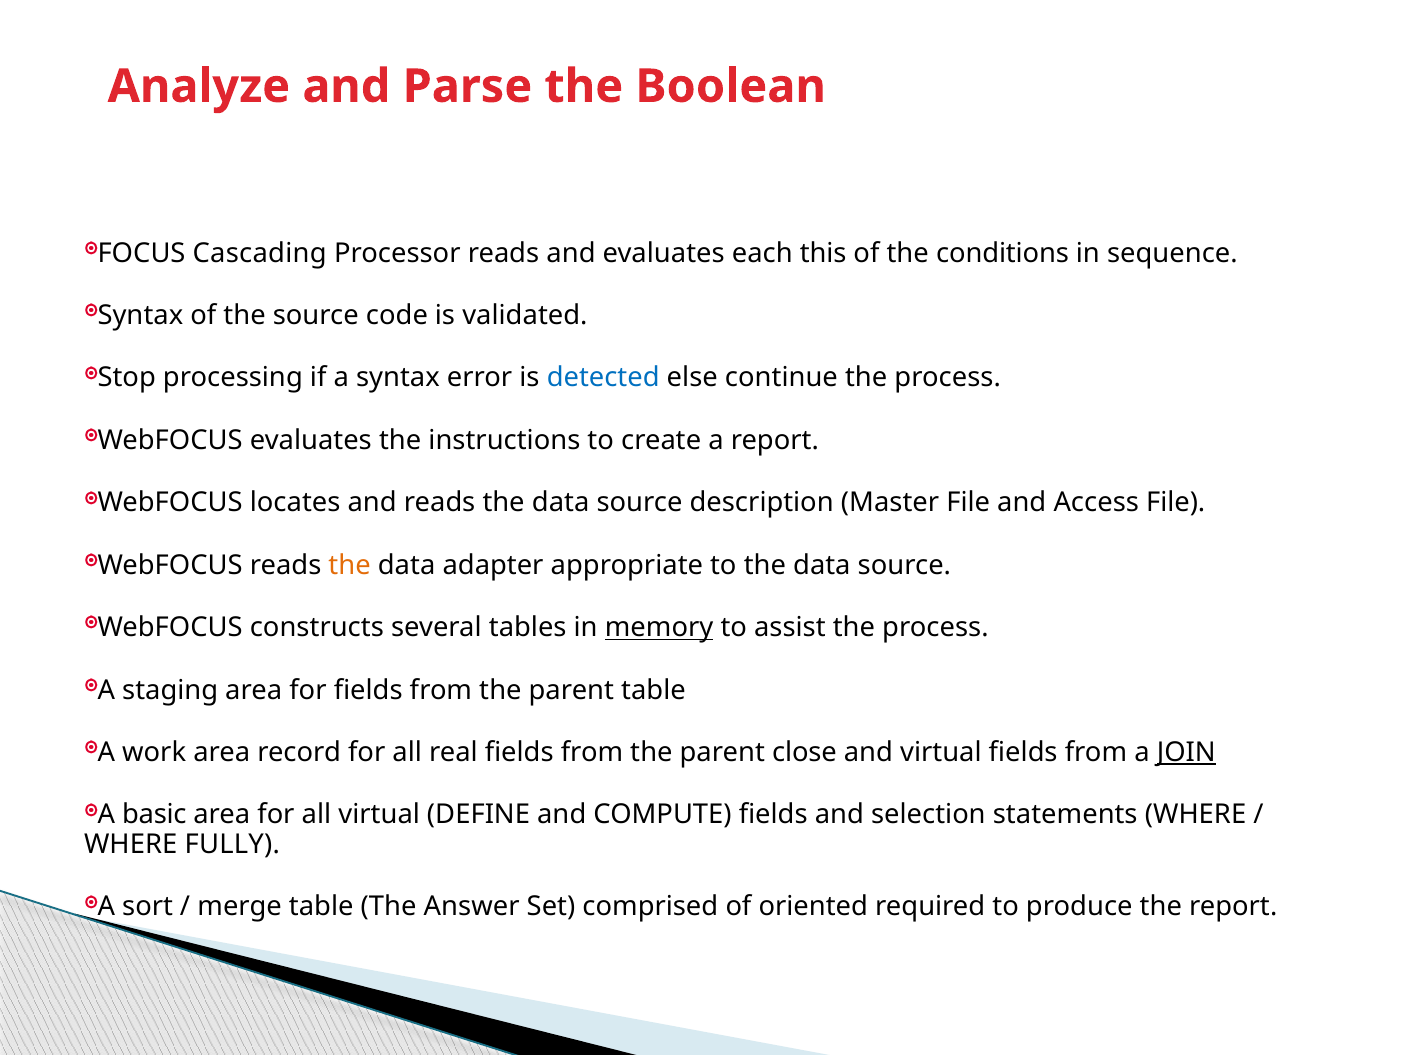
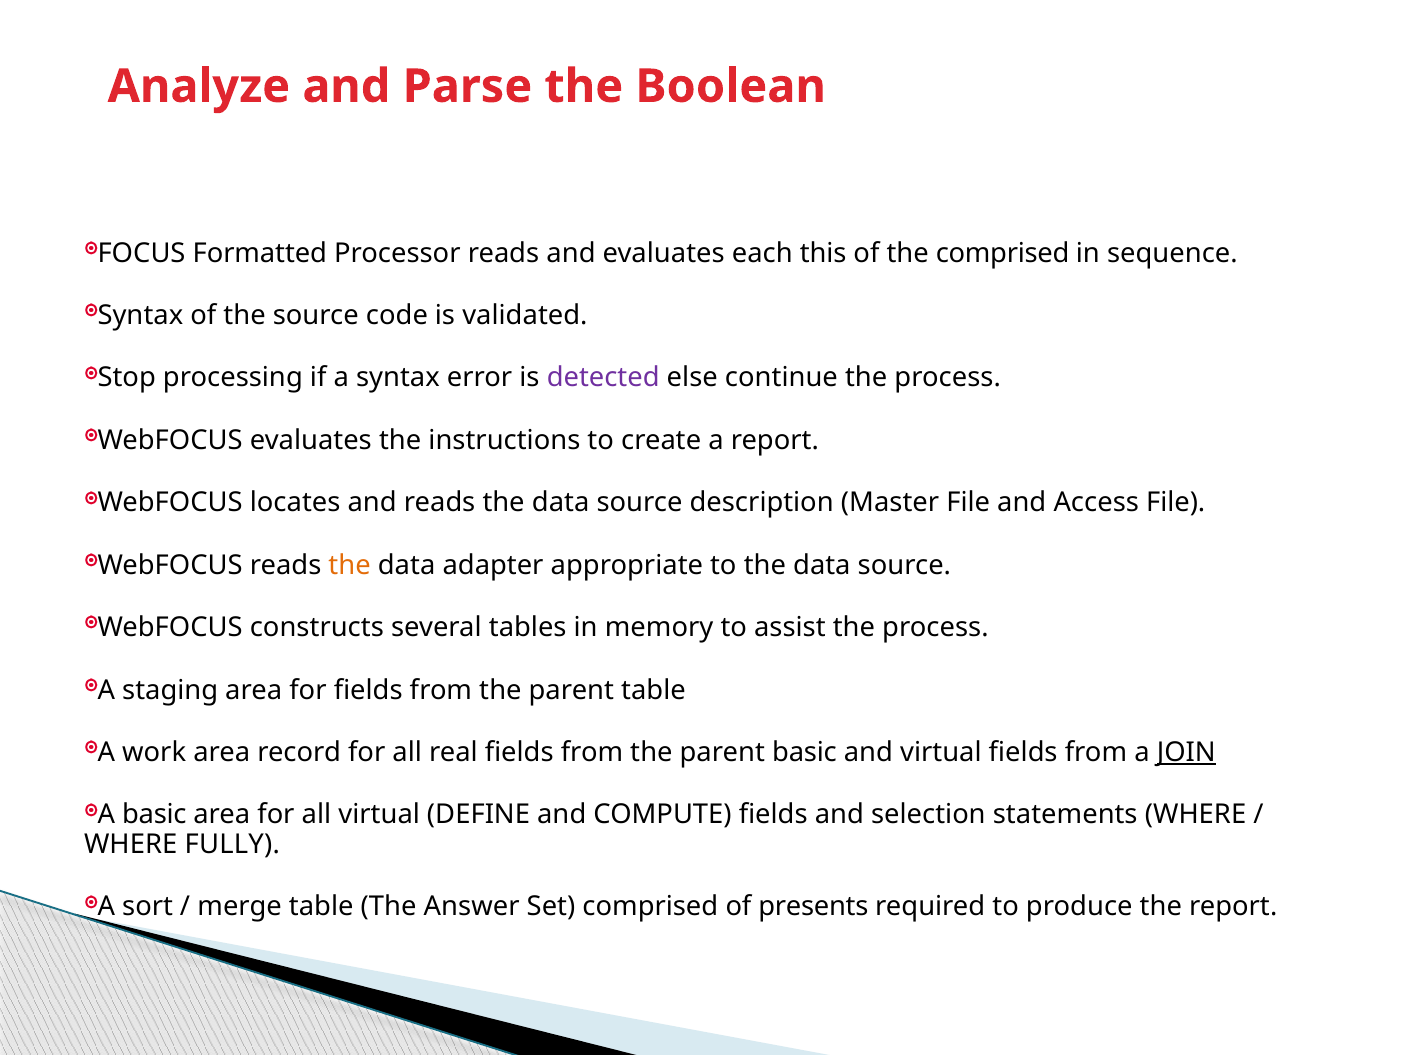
Cascading: Cascading -> Formatted (260, 253)
the conditions: conditions -> comprised (1003, 253)
detected colour: blue -> purple (603, 378)
memory underline: present -> none (659, 627)
parent close: close -> basic (804, 752)
oriented: oriented -> presents (813, 906)
